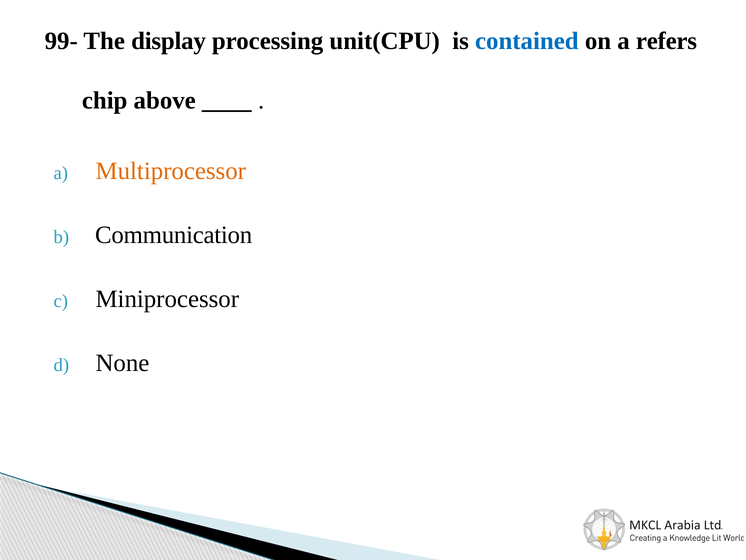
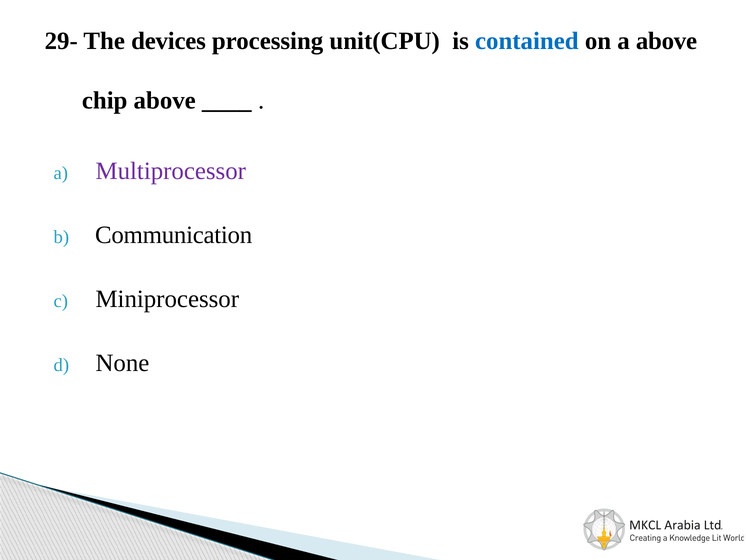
99-: 99- -> 29- (61, 41)
display: display -> devices (168, 41)
a refers: refers -> above (666, 41)
Multiprocessor colour: orange -> purple (171, 171)
